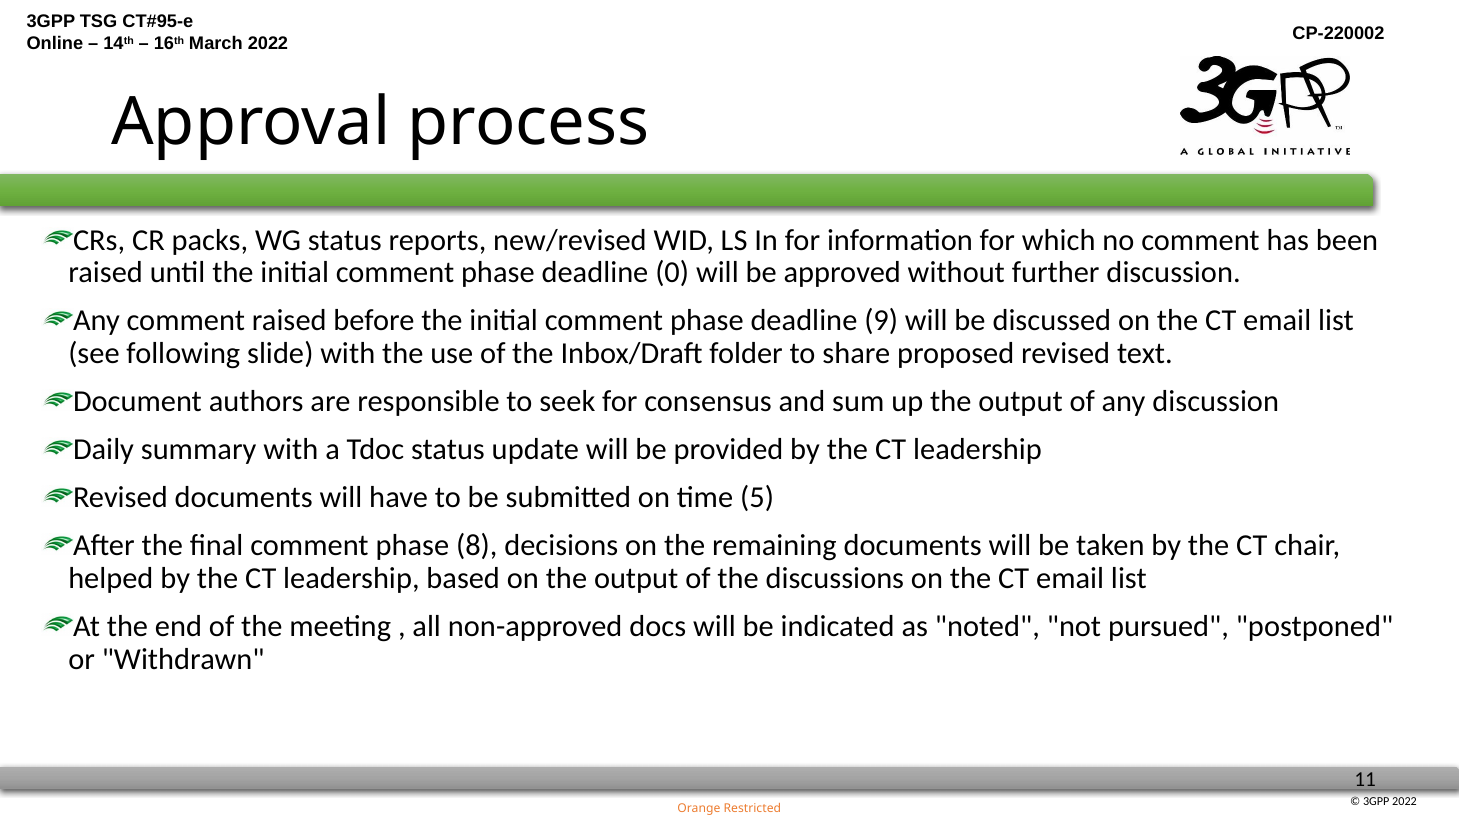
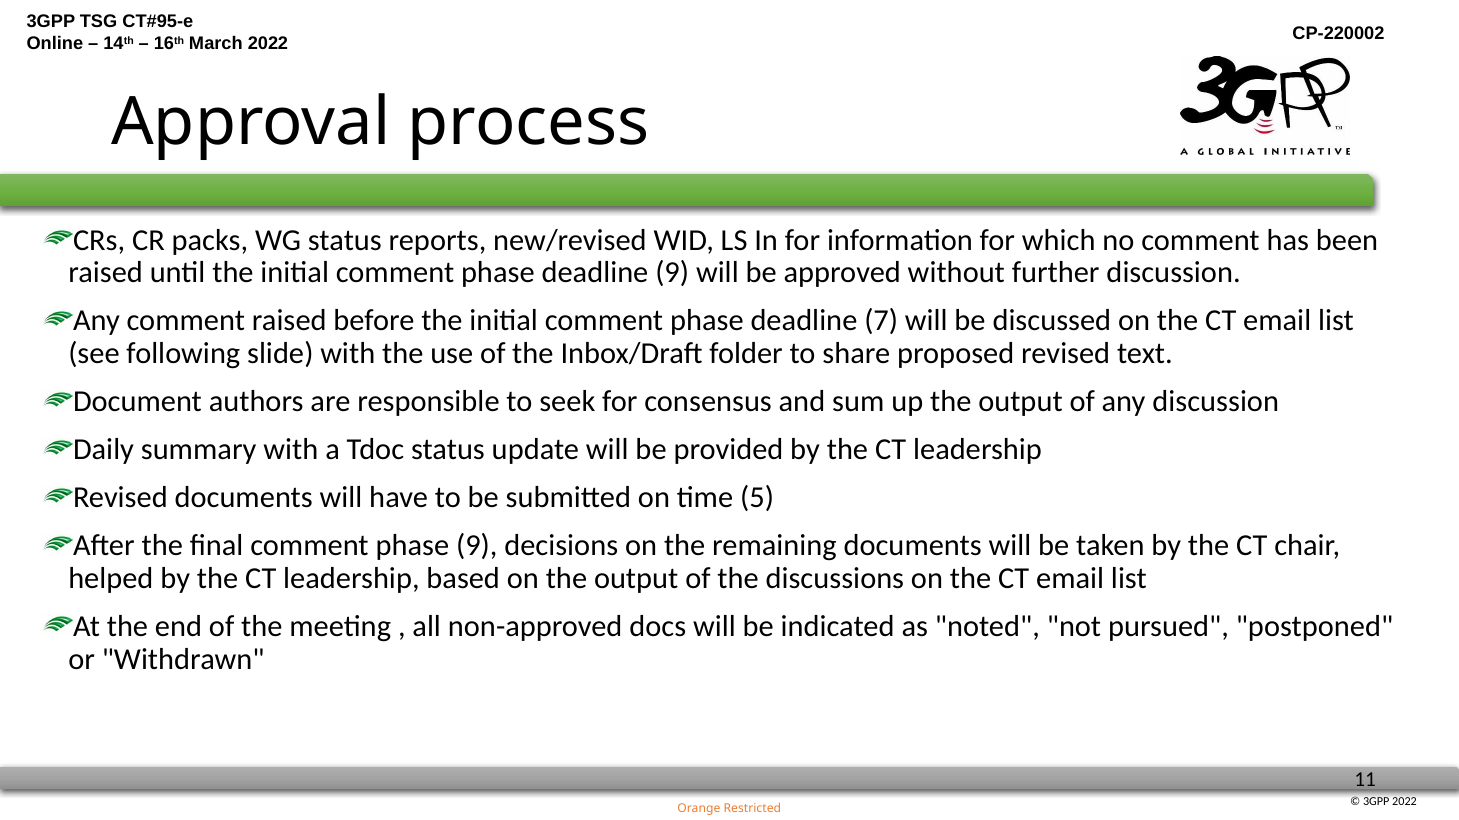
deadline 0: 0 -> 9 (672, 273)
9: 9 -> 7 (881, 321)
phase 8: 8 -> 9 (477, 546)
